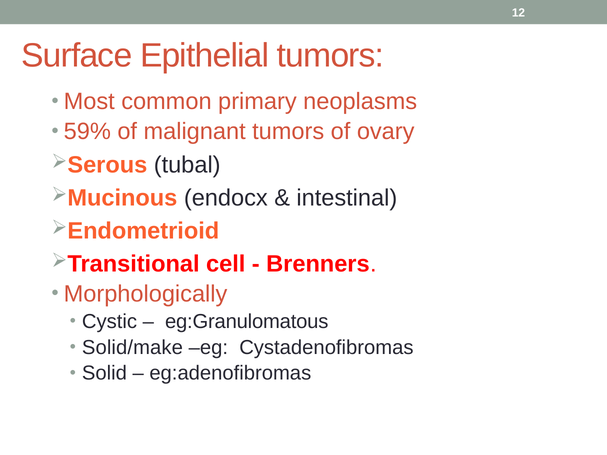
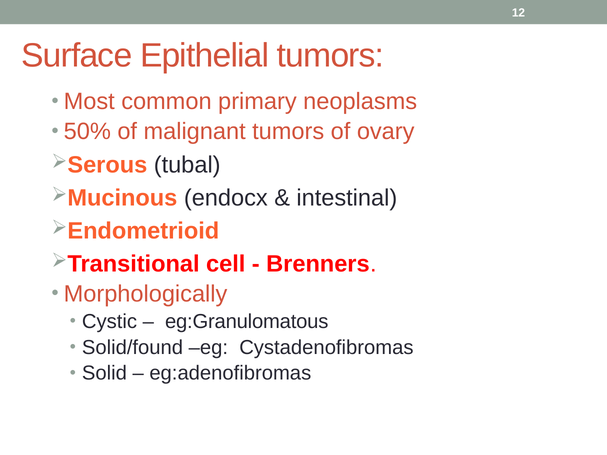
59%: 59% -> 50% (87, 132)
Solid/make: Solid/make -> Solid/found (133, 348)
